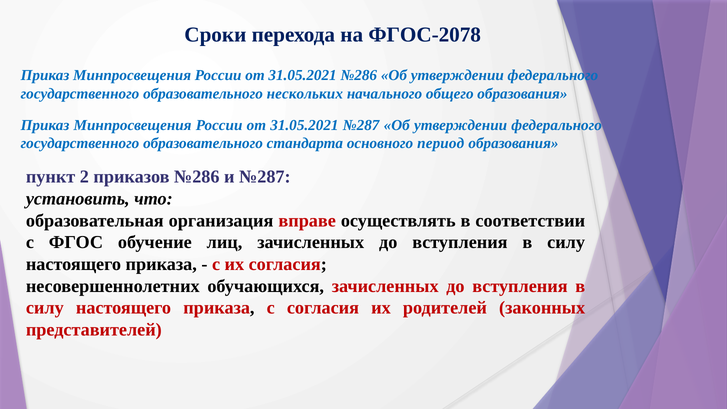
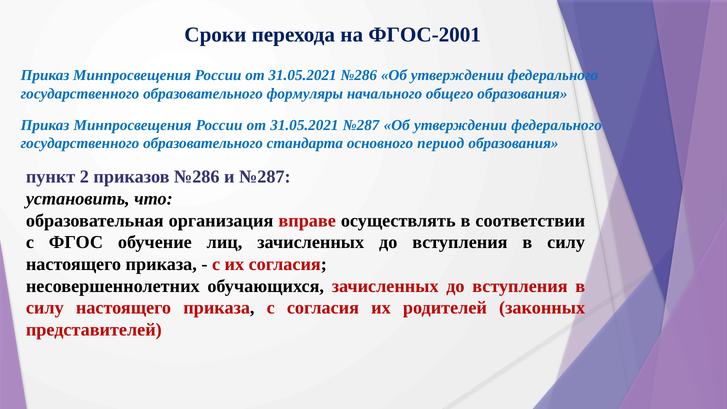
ФГОС-2078: ФГОС-2078 -> ФГОС-2001 (425, 35)
нескольких: нескольких -> формуляры (305, 94)
